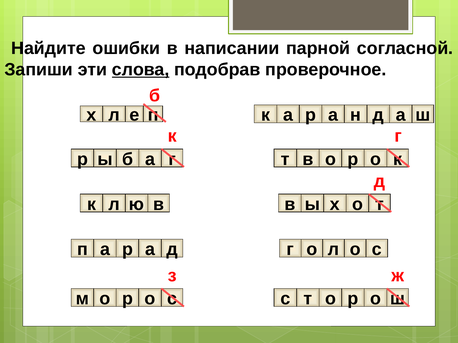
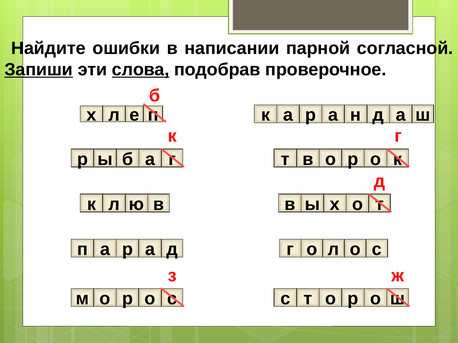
Запиши underline: none -> present (39, 70)
